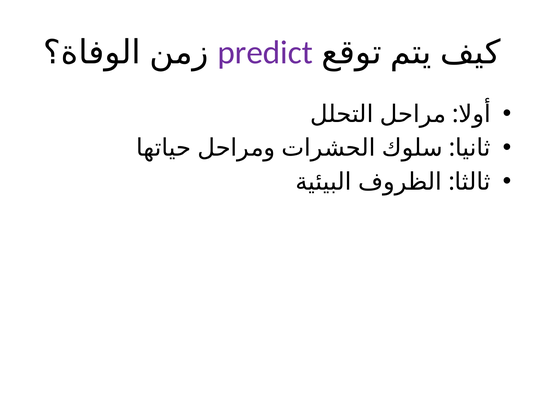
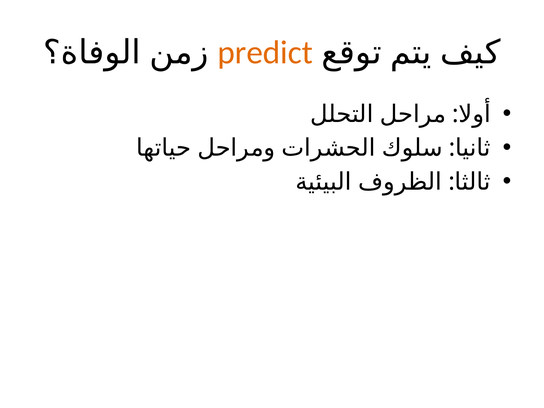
predict colour: purple -> orange (265, 53)
